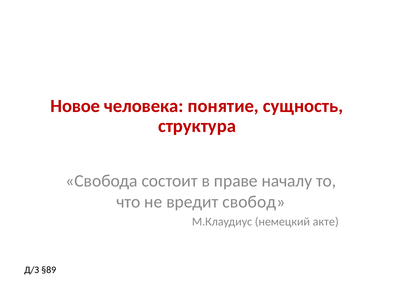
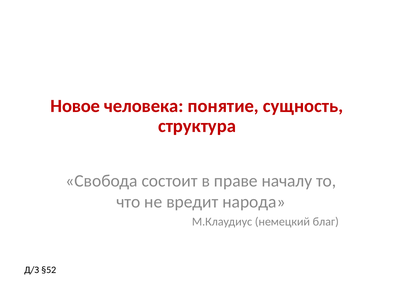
свобод: свобод -> народа (254, 202)
акте: акте -> благ (326, 222)
§89: §89 -> §52 (49, 270)
